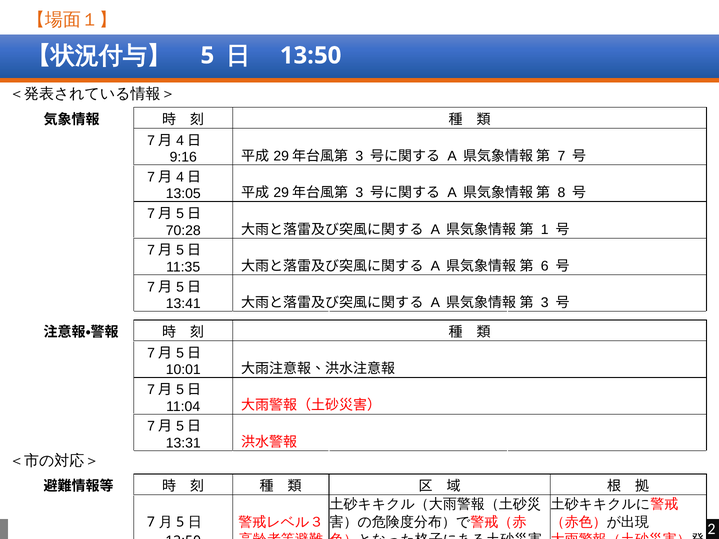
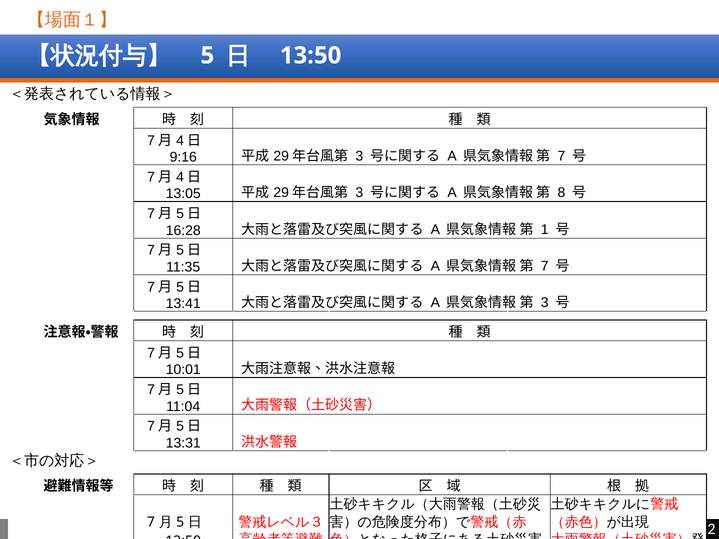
70:28: 70:28 -> 16:28 (183, 231)
6: 6 -> 7 (545, 266)
